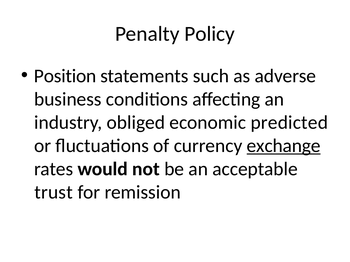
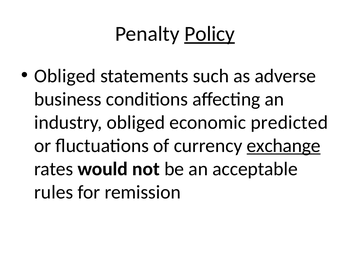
Policy underline: none -> present (210, 34)
Position: Position -> Obliged (65, 76)
trust: trust -> rules (54, 193)
